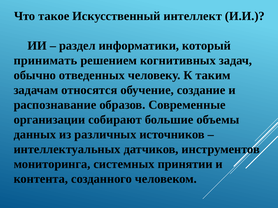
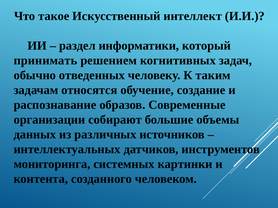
принятии: принятии -> картинки (185, 164)
